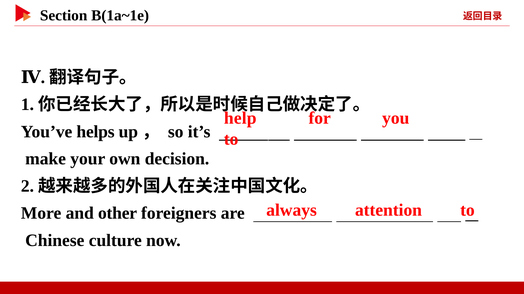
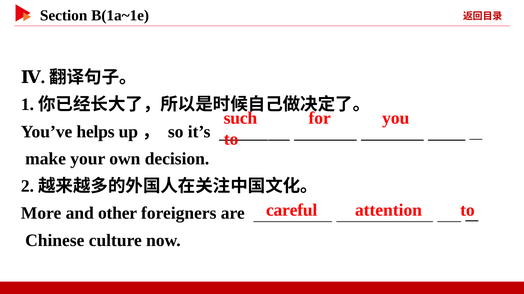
help: help -> such (240, 118)
always: always -> careful (292, 211)
